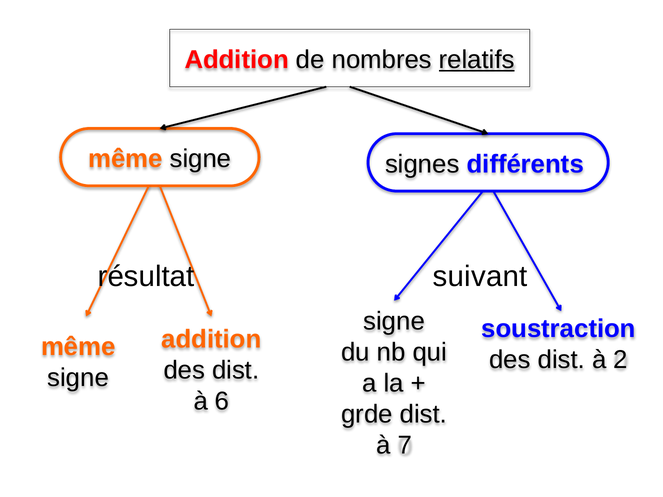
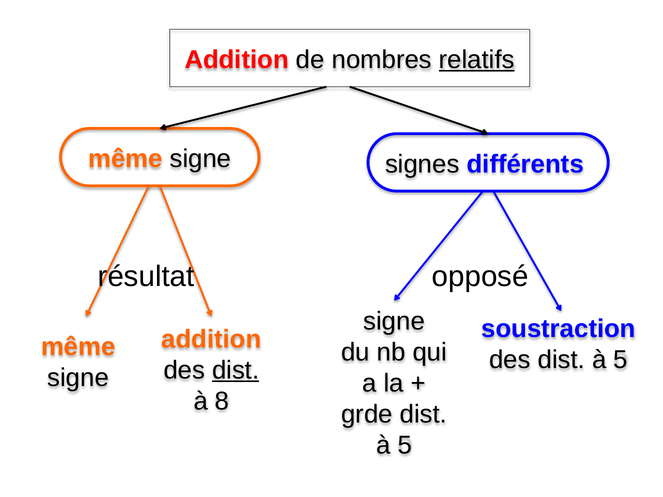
suivant: suivant -> opposé (480, 277)
des dist à 2: 2 -> 5 (621, 360)
dist underline: none -> present (236, 370)
6: 6 -> 8 (222, 401)
7: 7 -> 5 (405, 445)
